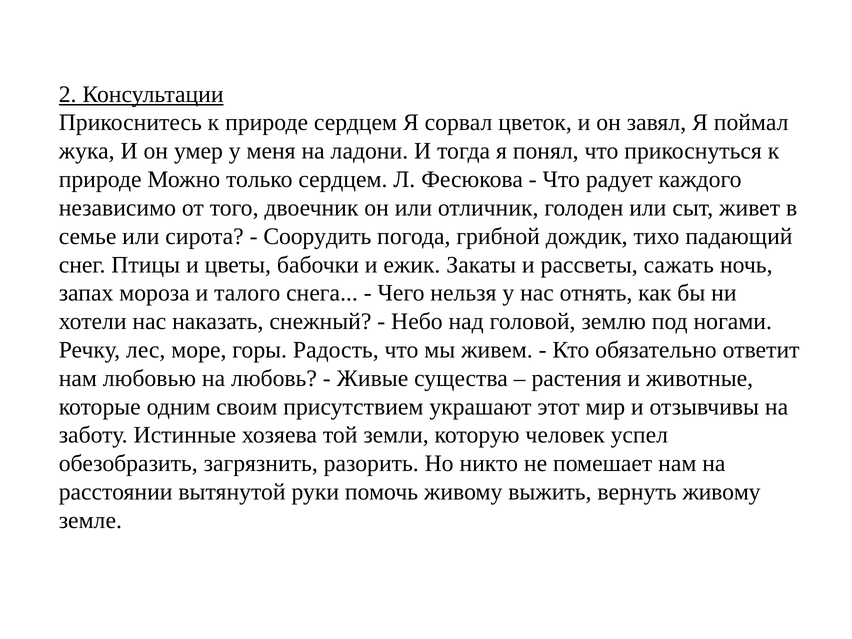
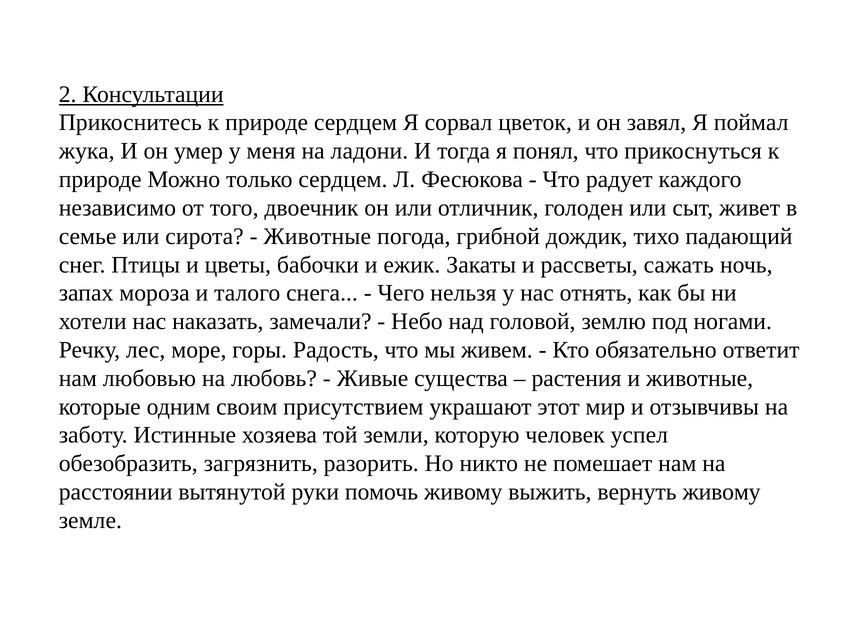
Соорудить: Соорудить -> Животные (317, 236)
снежный: снежный -> замечали (320, 322)
